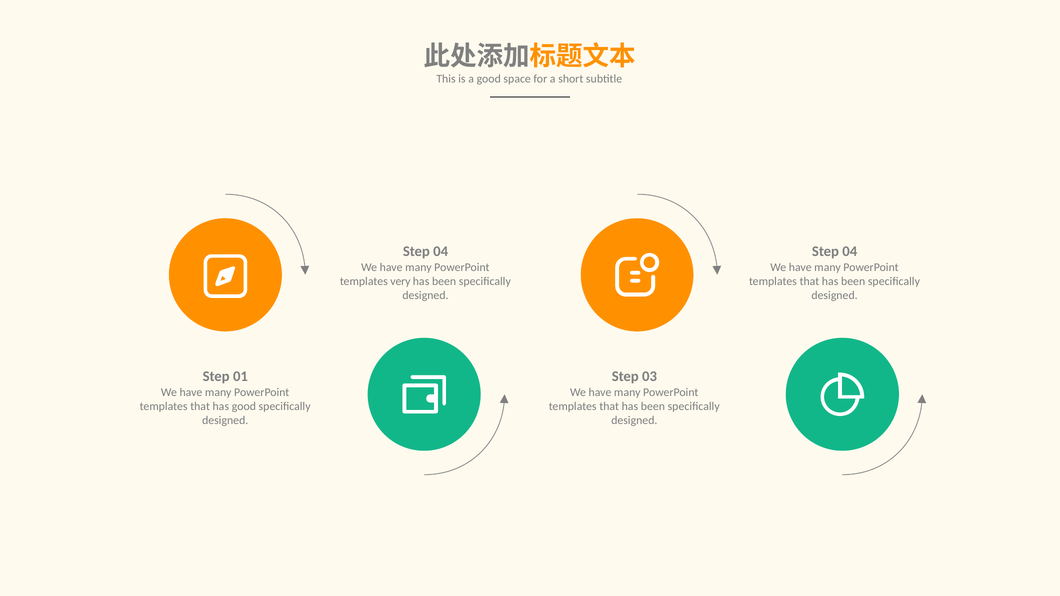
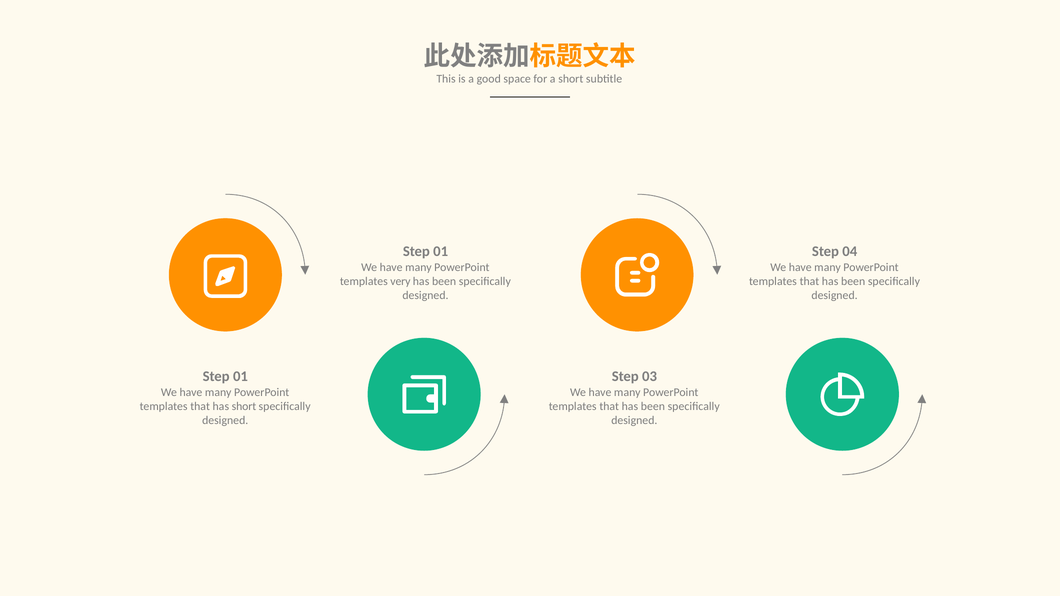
04: 04 -> 01 (441, 252)
has good: good -> short (244, 407)
